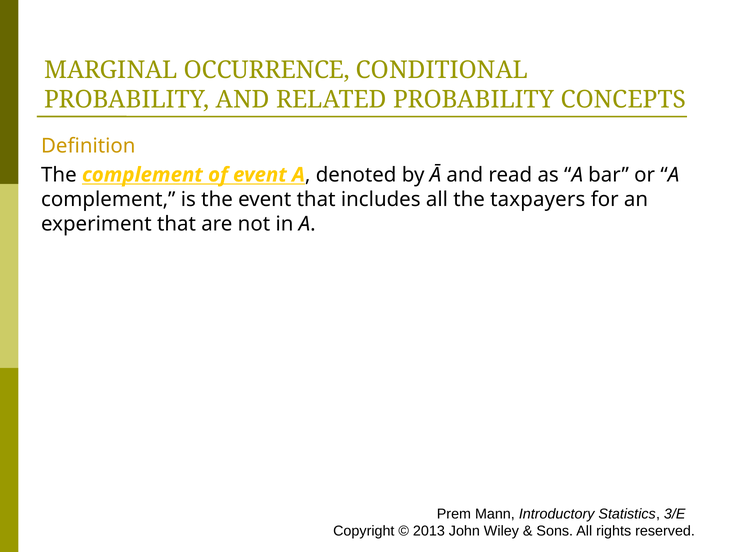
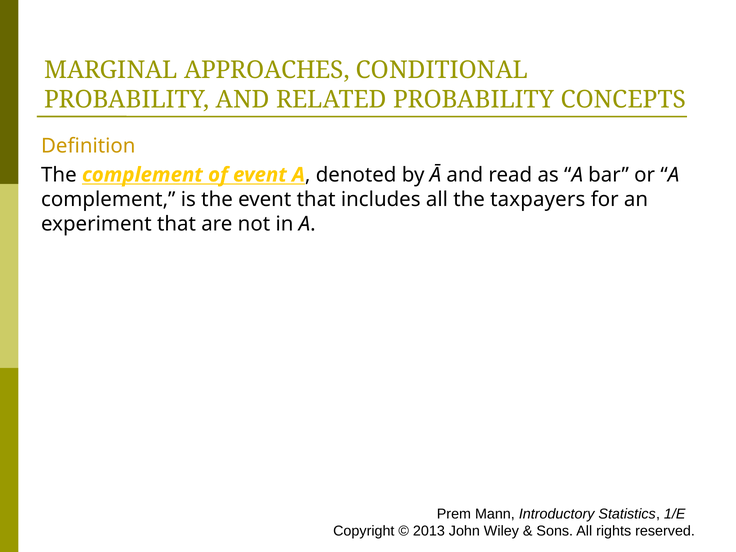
OCCURRENCE: OCCURRENCE -> APPROACHES (267, 70)
3/E: 3/E -> 1/E (675, 514)
